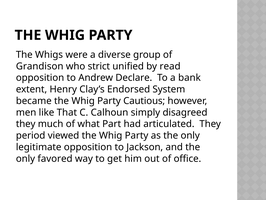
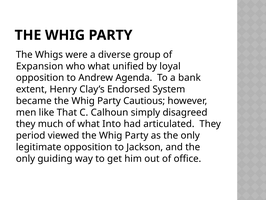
Grandison: Grandison -> Expansion (40, 66)
who strict: strict -> what (99, 66)
read: read -> loyal (170, 66)
Declare: Declare -> Agenda (134, 78)
Part: Part -> Into (112, 124)
favored: favored -> guiding (55, 158)
